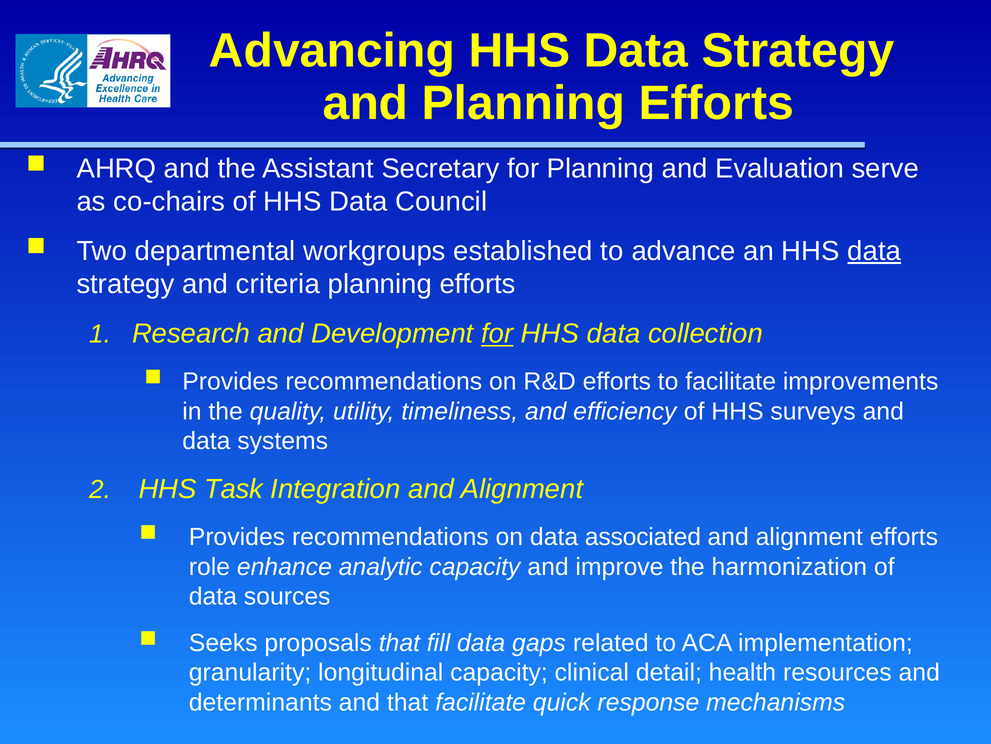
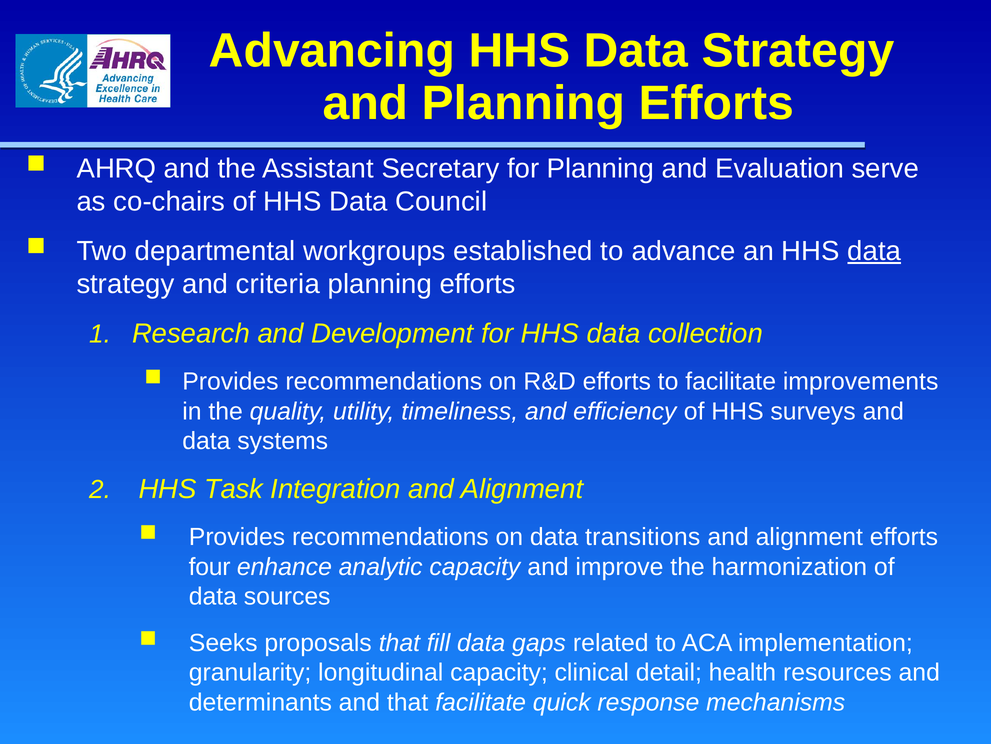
for underline: present -> none (497, 334)
associated: associated -> transitions (643, 537)
role: role -> four (210, 566)
